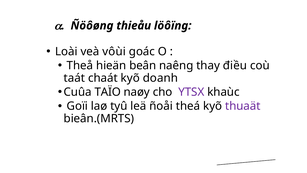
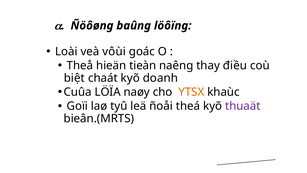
thieåu: thieåu -> baûng (134, 26)
beân: beân -> tieàn (143, 65)
taát: taát -> biệt (74, 78)
TAÏO: TAÏO -> LÖÏA (108, 92)
YTSX colour: purple -> orange (191, 92)
